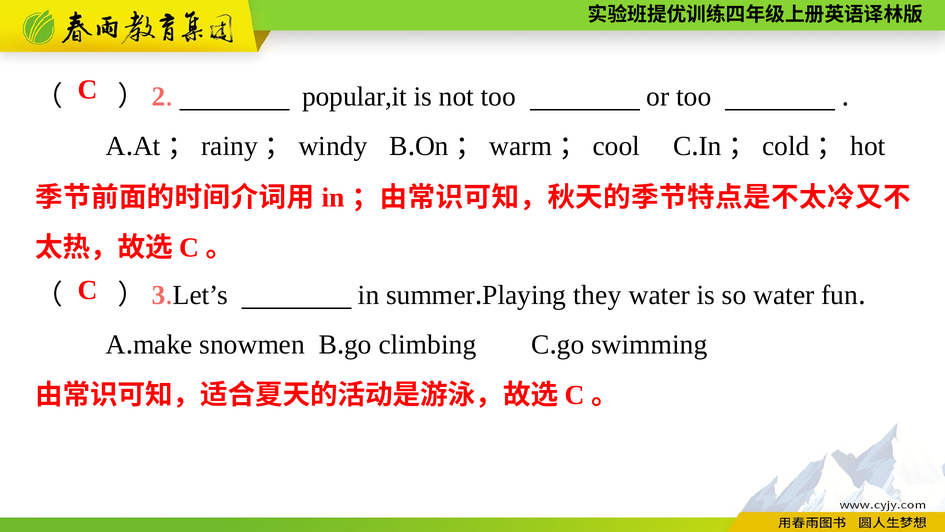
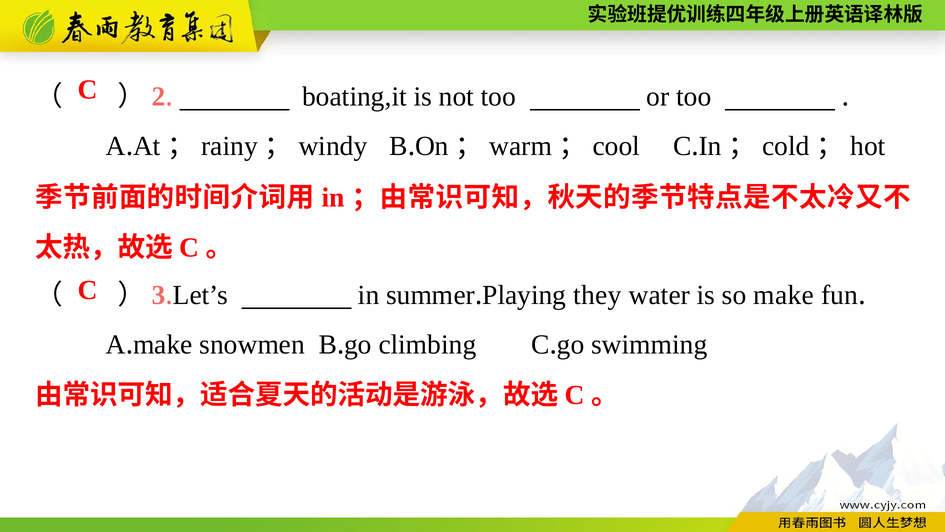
popular,it: popular,it -> boating,it (355, 96)
so water: water -> make (784, 295)
